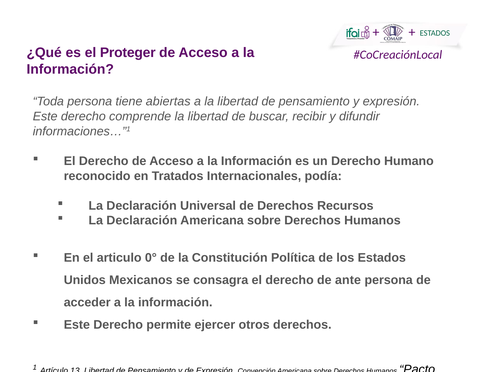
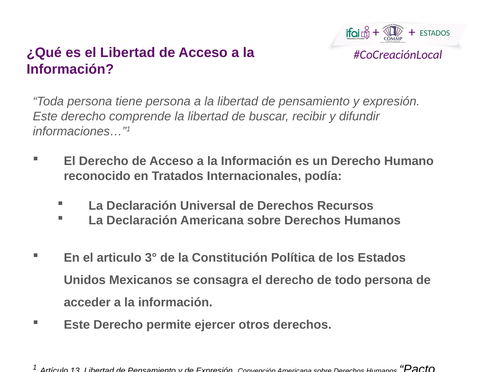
el Proteger: Proteger -> Libertad (128, 53)
tiene abiertas: abiertas -> persona (168, 102)
0°: 0° -> 3° (151, 258)
ante: ante -> todo (348, 280)
